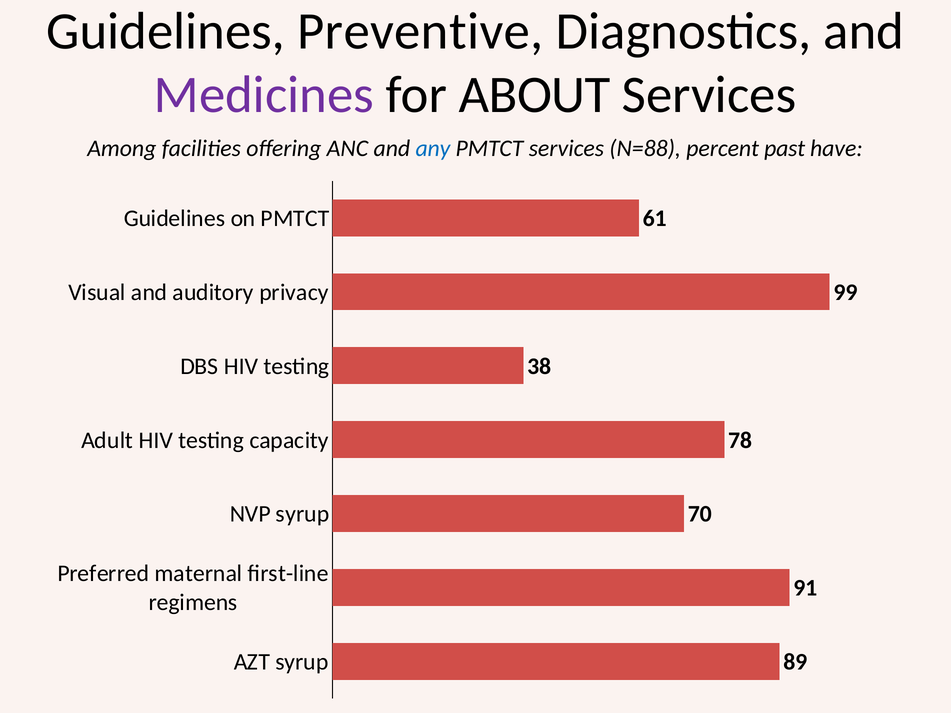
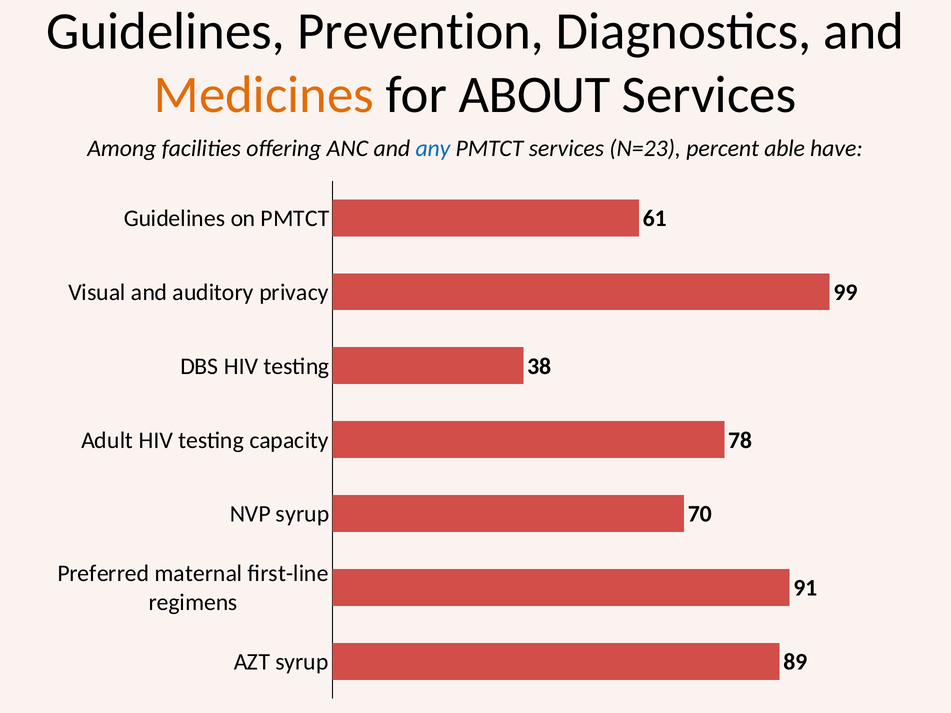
Preventive: Preventive -> Prevention (421, 31)
Medicines colour: purple -> orange (264, 95)
N=88: N=88 -> N=23 (645, 149)
past: past -> able (785, 149)
